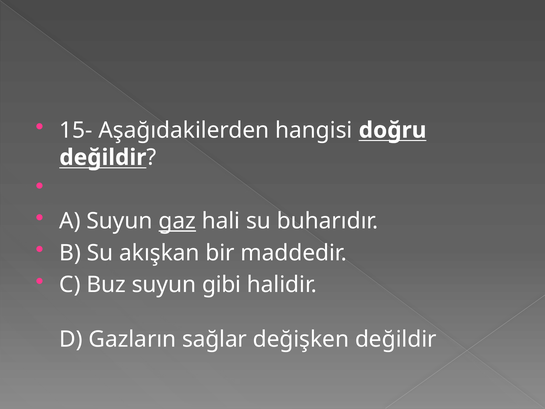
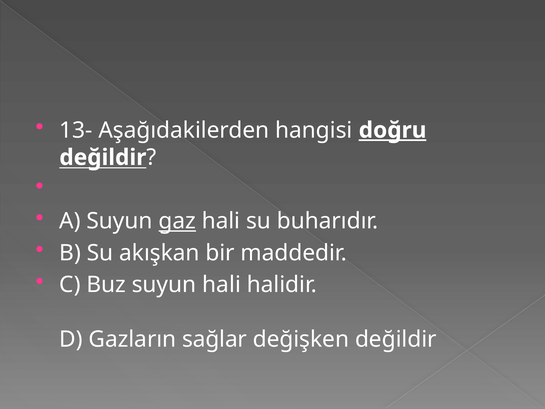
15-: 15- -> 13- (76, 130)
doğru underline: none -> present (393, 130)
suyun gibi: gibi -> hali (221, 285)
